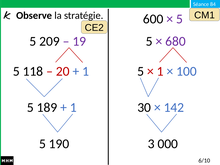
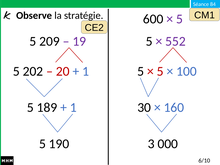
680: 680 -> 552 (175, 41)
118: 118 -> 202 (33, 71)
1: 1 -> 5 (160, 71)
142: 142 -> 160 (174, 107)
